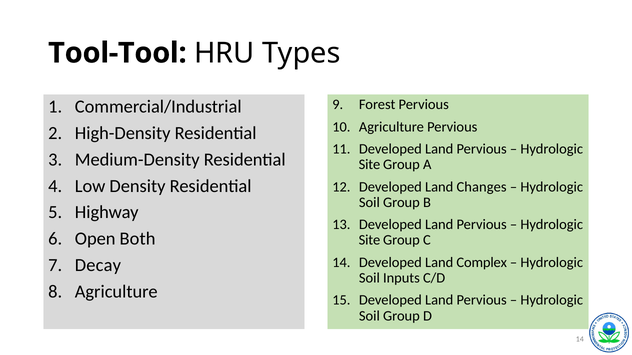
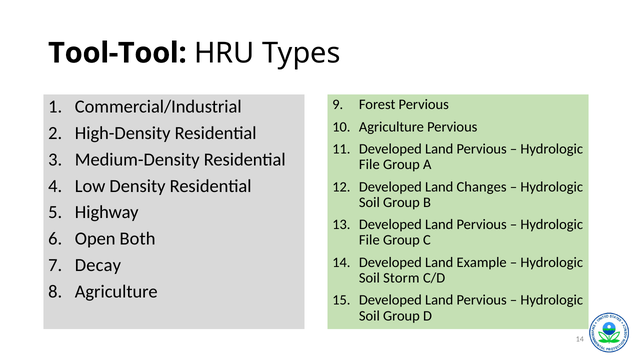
Site: Site -> File (369, 165)
Site: Site -> File (369, 241)
Complex: Complex -> Example (482, 263)
Inputs: Inputs -> Storm (401, 278)
